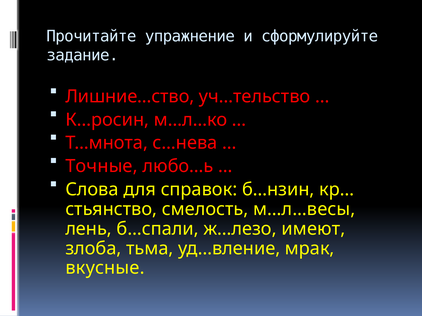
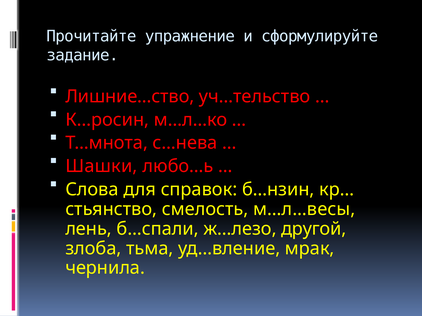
Точные: Точные -> Шашки (101, 167)
имеют: имеют -> другой (314, 229)
вкусные: вкусные -> чернила (105, 268)
